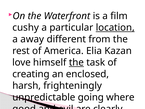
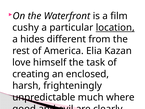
away: away -> hides (32, 39)
the underline: present -> none (76, 62)
going: going -> much (91, 97)
